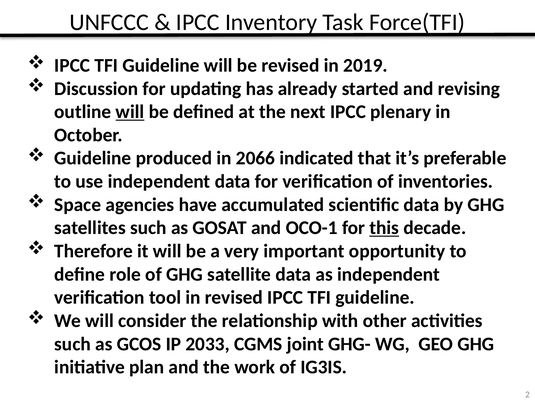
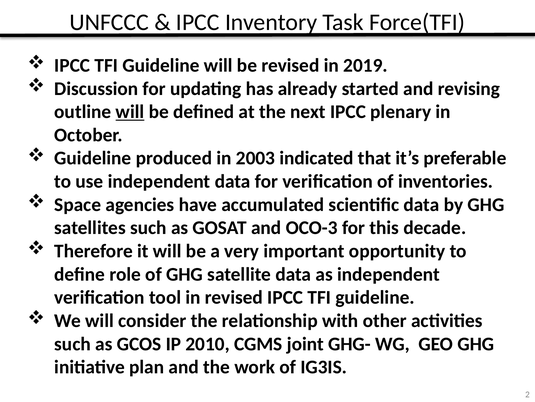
2066: 2066 -> 2003 (255, 158)
OCO-1: OCO-1 -> OCO-3 (312, 227)
this underline: present -> none (384, 227)
2033: 2033 -> 2010 (208, 343)
